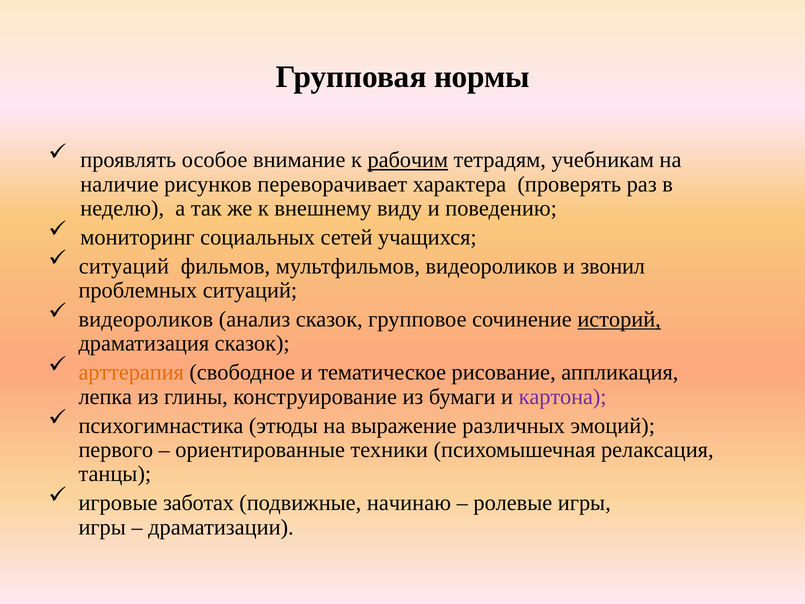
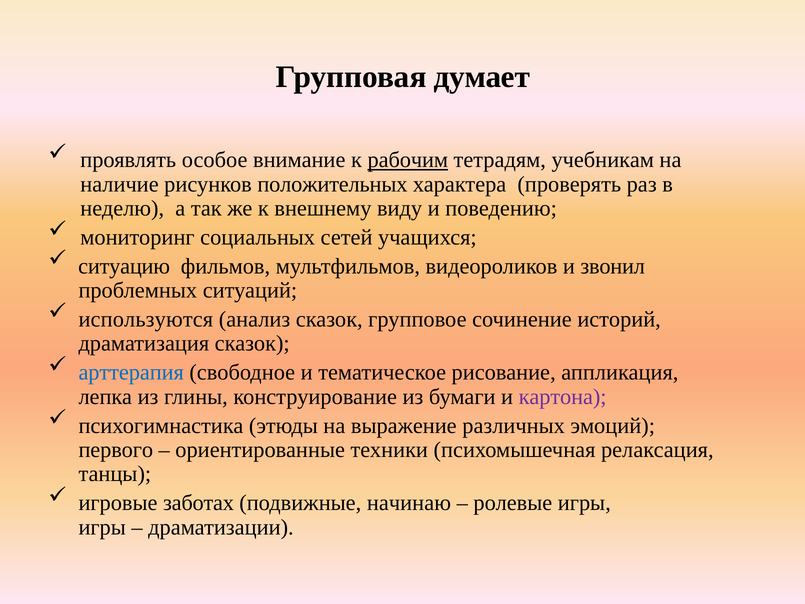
нормы: нормы -> думает (482, 77)
переворачивает: переворачивает -> положительных (332, 184)
ситуаций: ситуаций -> ситуацию (124, 266)
видеороликов: видеороликов -> используются (146, 319)
историй underline: present -> none (619, 319)
арттерапия colour: orange -> blue (131, 372)
